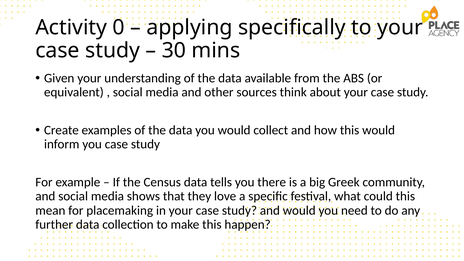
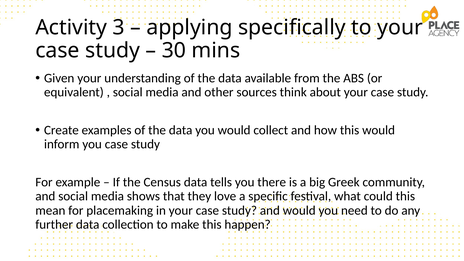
0: 0 -> 3 (119, 27)
